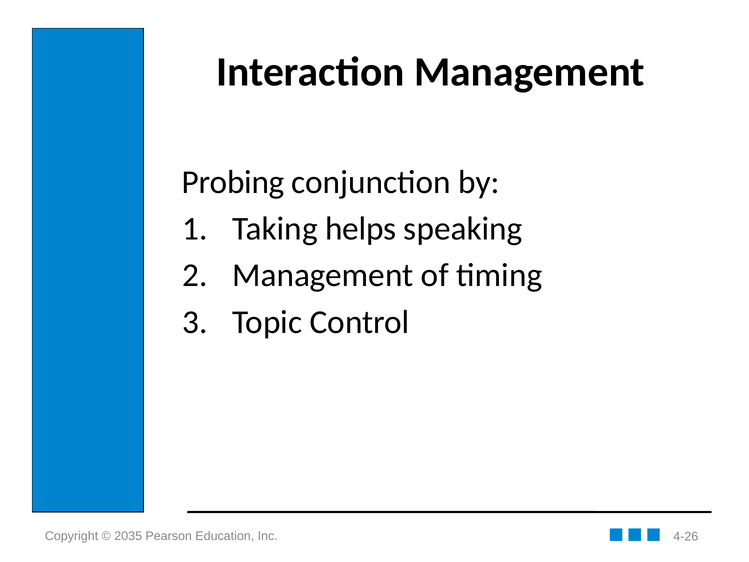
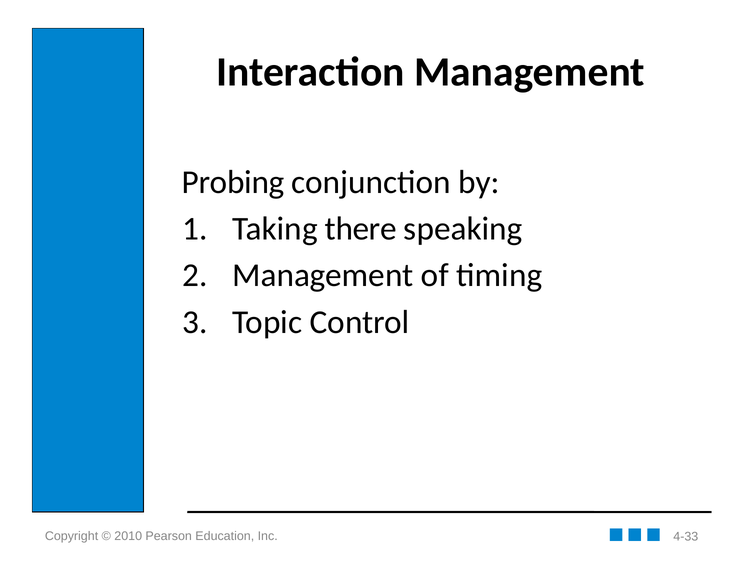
helps: helps -> there (361, 229)
2035: 2035 -> 2010 (128, 536)
4-26: 4-26 -> 4-33 (686, 536)
